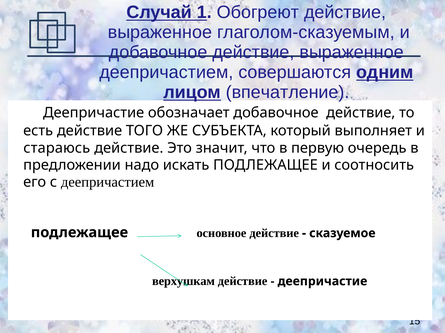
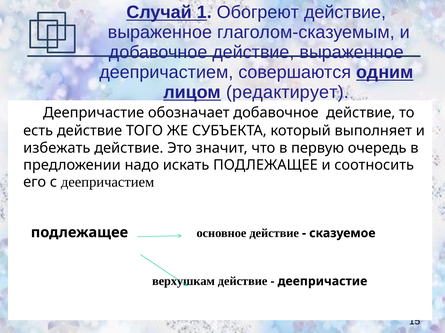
впечатление: впечатление -> редактирует (288, 92)
стараюсь: стараюсь -> избежать (57, 148)
